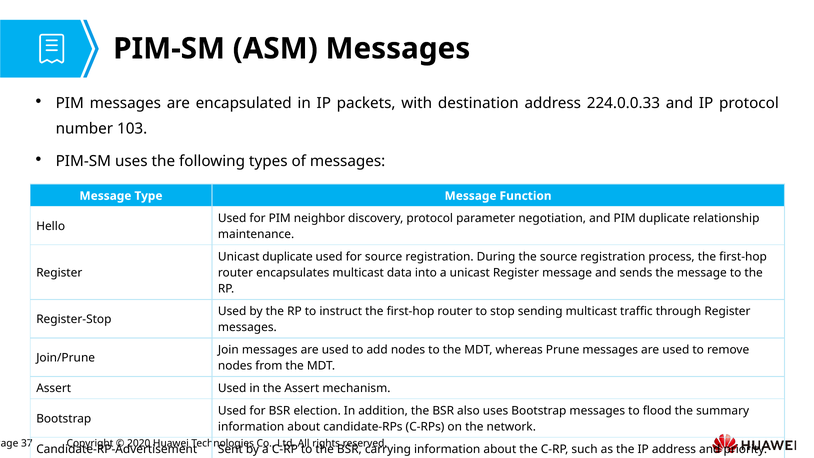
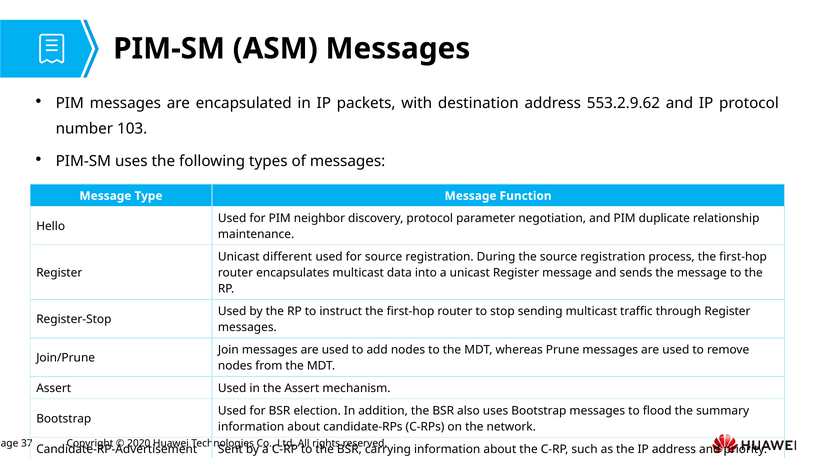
224.0.0.33: 224.0.0.33 -> 553.2.9.62 (623, 103)
Unicast duplicate: duplicate -> different (287, 257)
